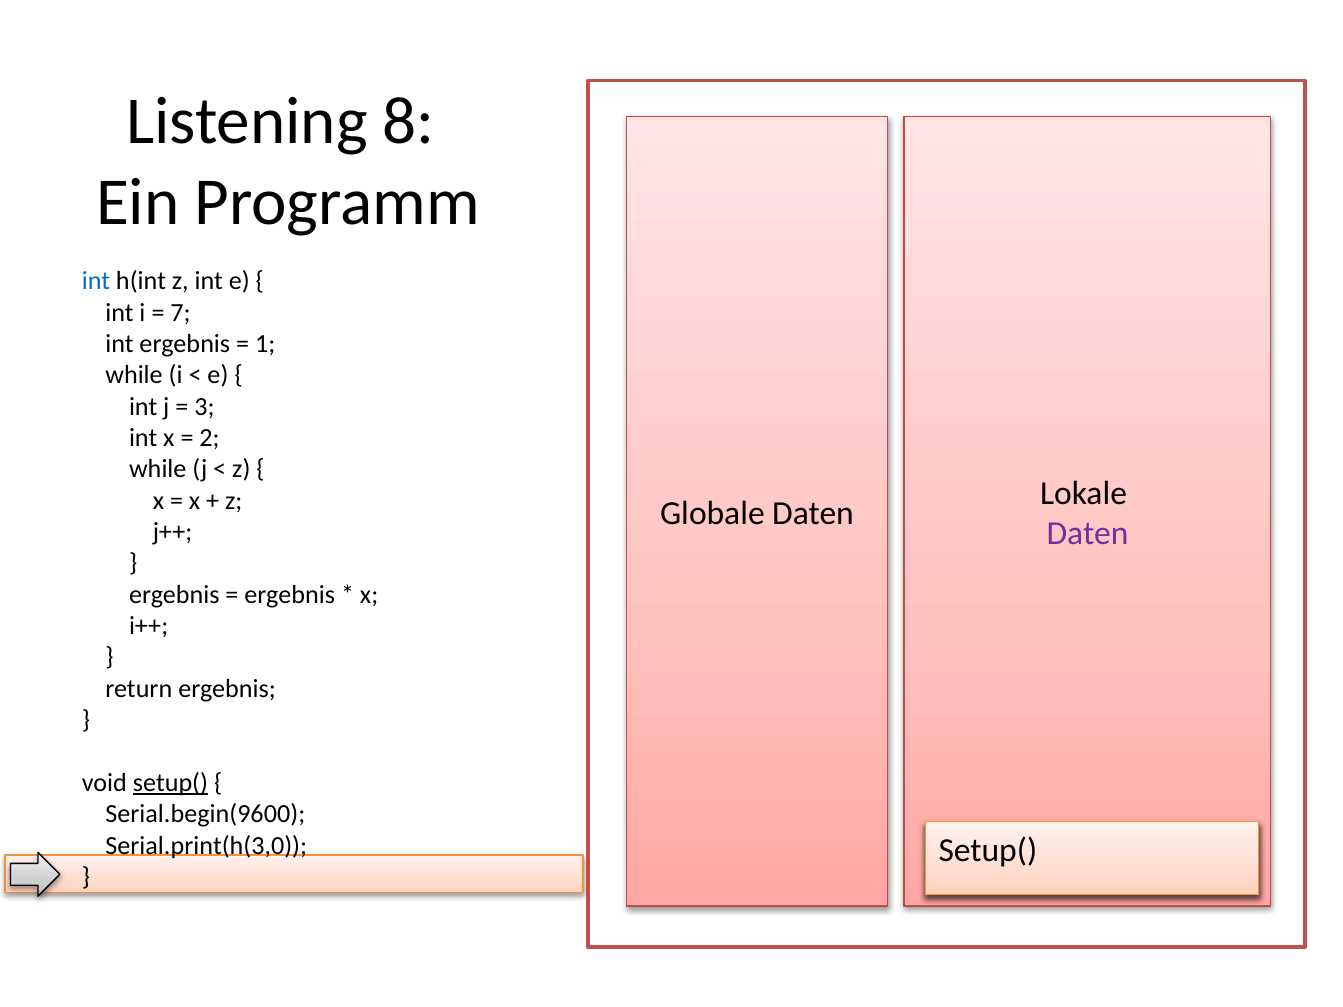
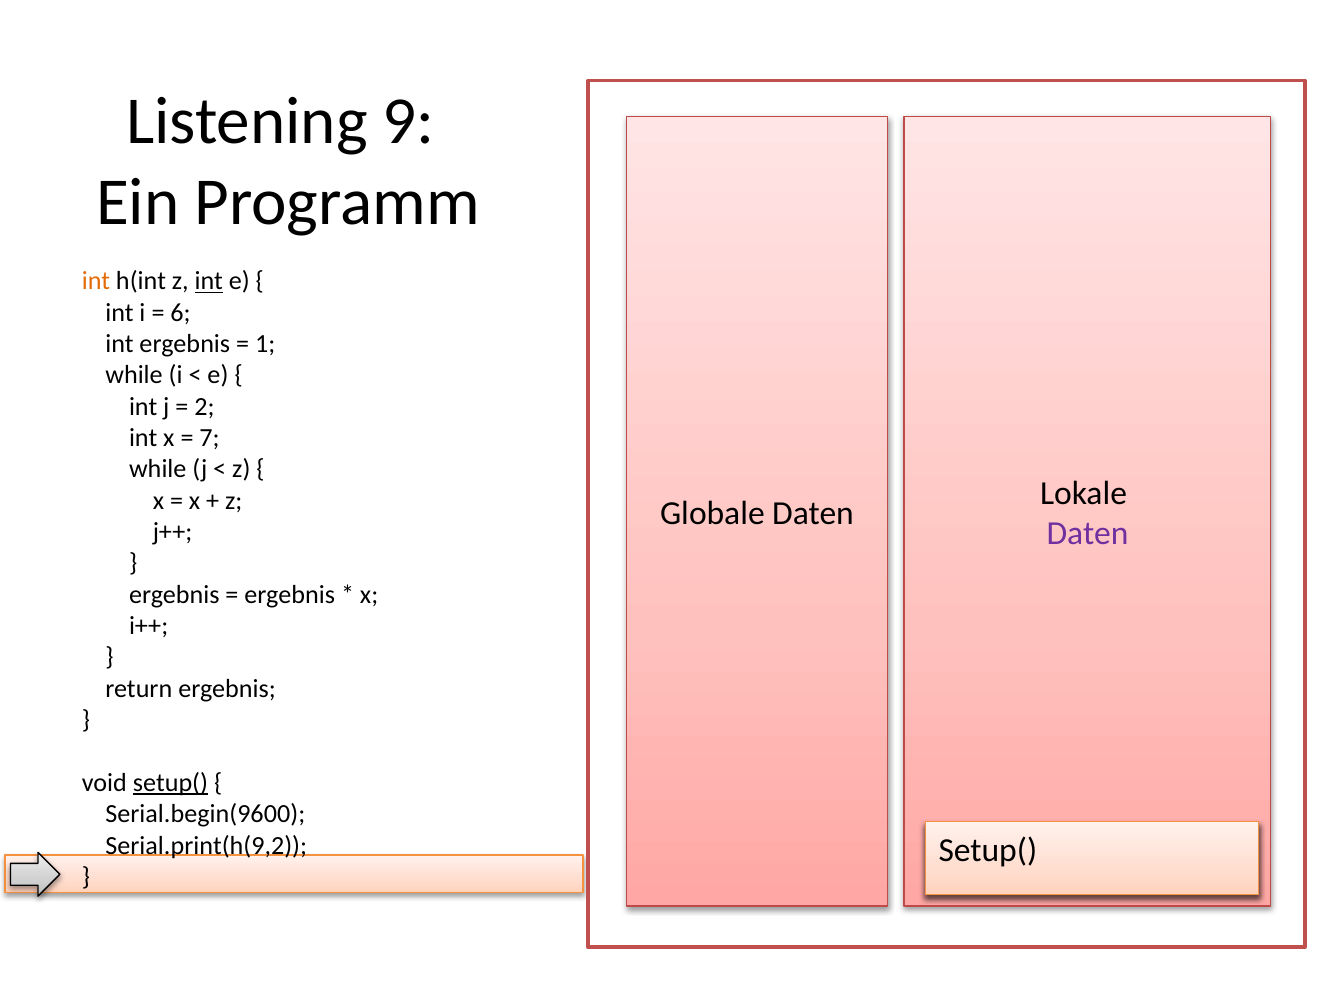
8: 8 -> 9 (409, 122)
int colour: blue -> orange (96, 281)
int underline: none -> present (209, 281)
7: 7 -> 6 (180, 313)
3: 3 -> 2 (205, 407)
2: 2 -> 7 (209, 438)
Serial.print(h(3,0: Serial.print(h(3,0 -> Serial.print(h(9,2 (206, 846)
